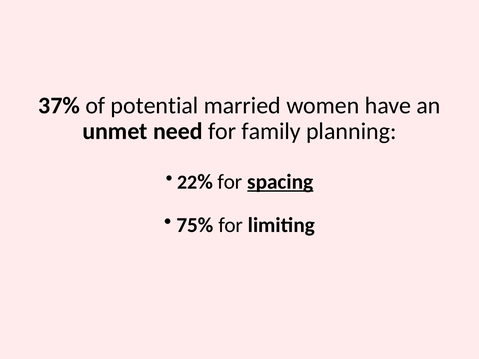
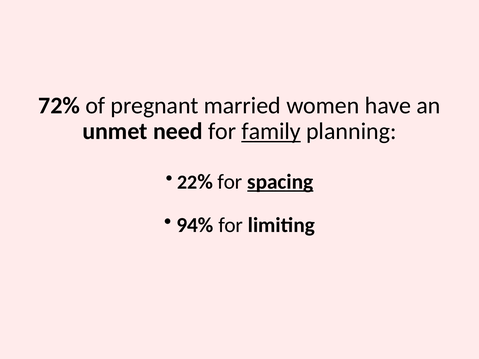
37%: 37% -> 72% (59, 106)
potential: potential -> pregnant (155, 106)
family underline: none -> present (271, 131)
75%: 75% -> 94% (195, 225)
